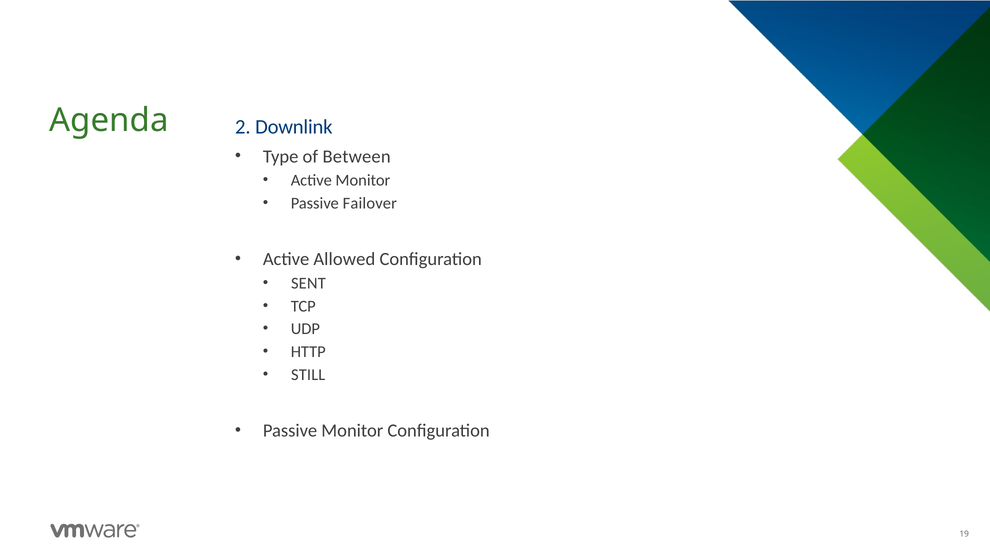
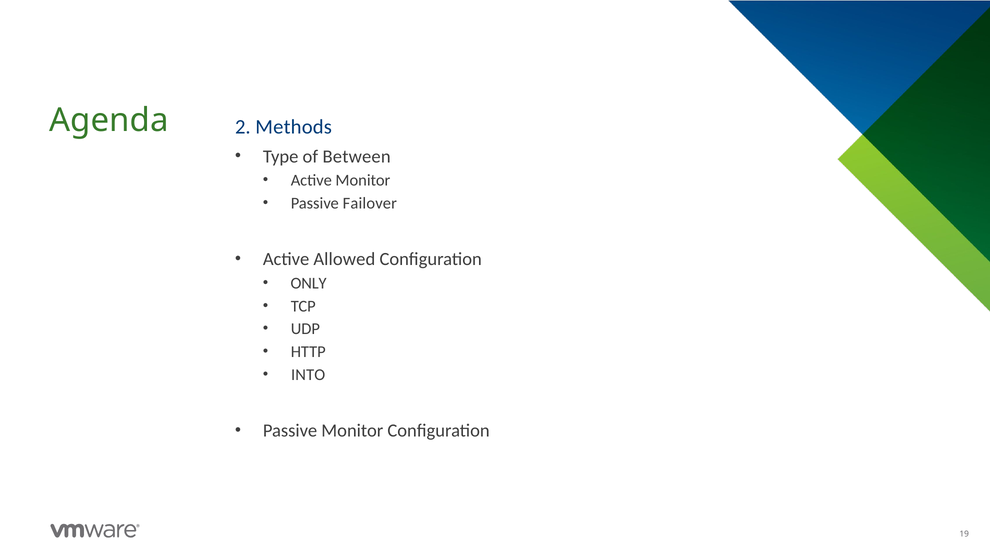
Downlink: Downlink -> Methods (294, 127)
SENT: SENT -> ONLY (309, 283)
STILL: STILL -> INTO (308, 375)
